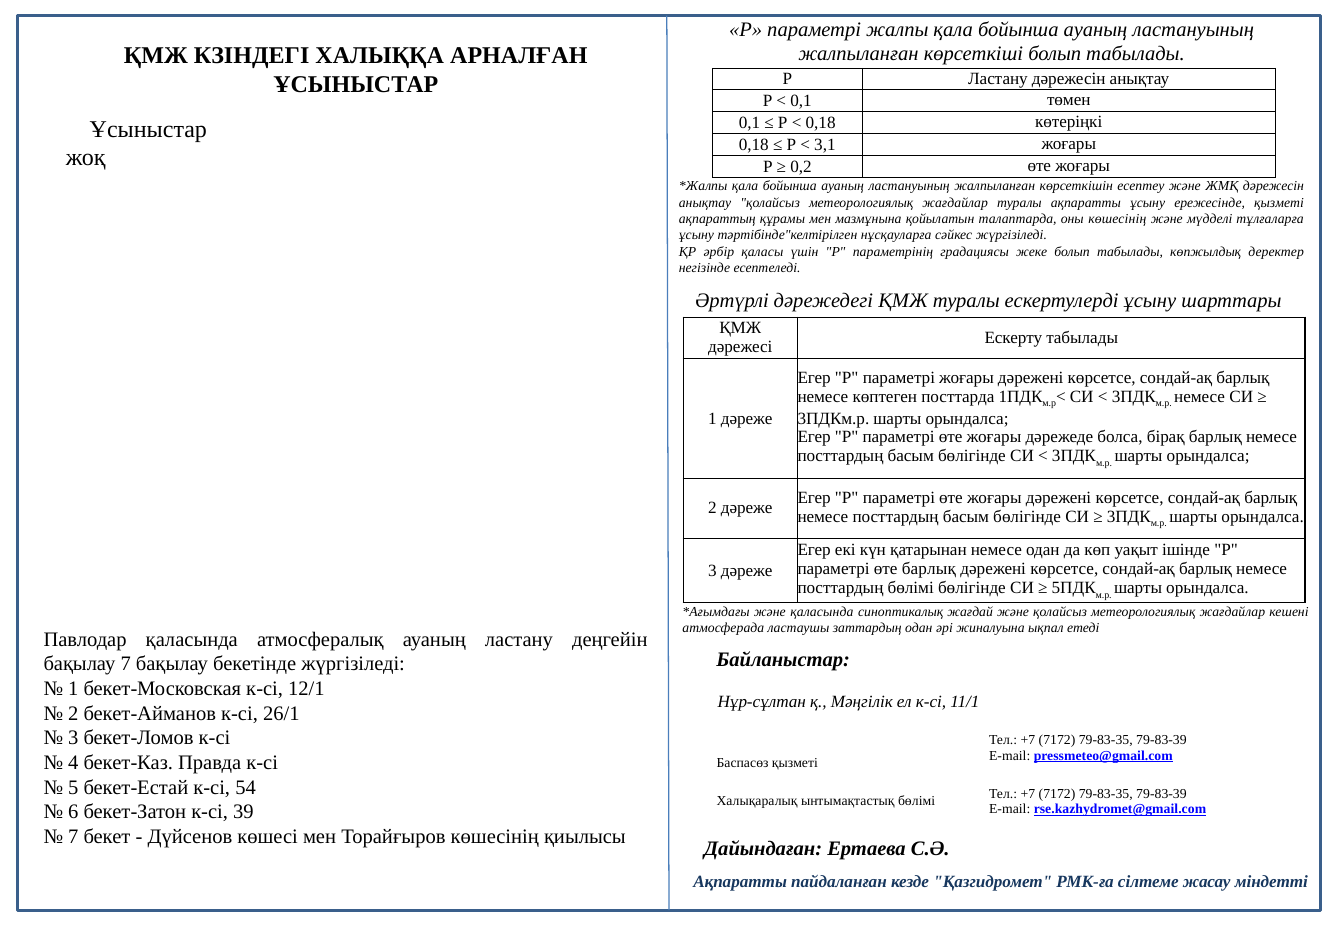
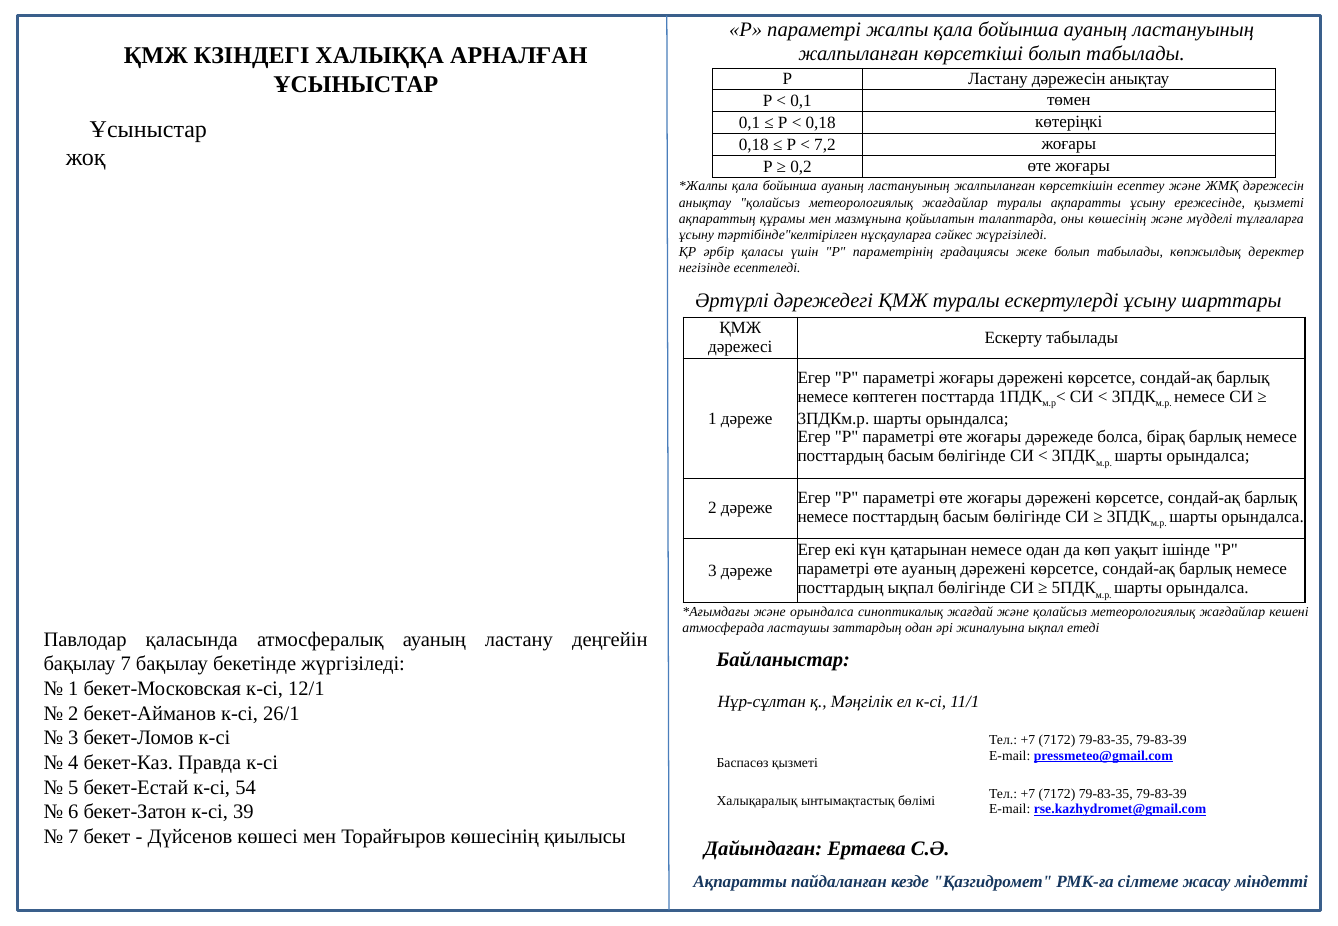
3,1: 3,1 -> 7,2 (825, 145)
өте барлық: барлық -> ауаның (929, 569)
посттардың бөлімі: бөлімі -> ықпал (911, 588)
және қаласында: қаласында -> орындалса (822, 612)
